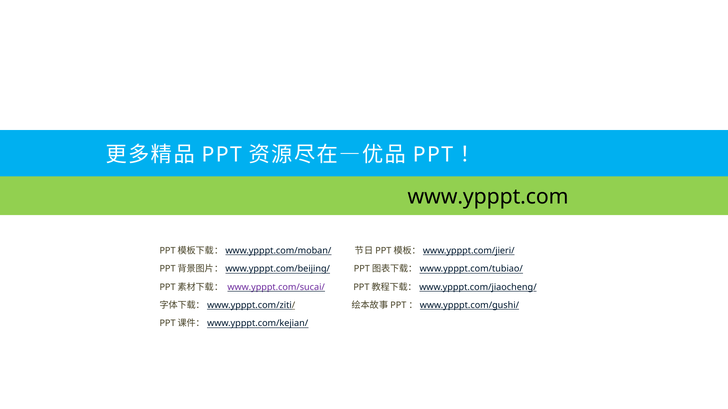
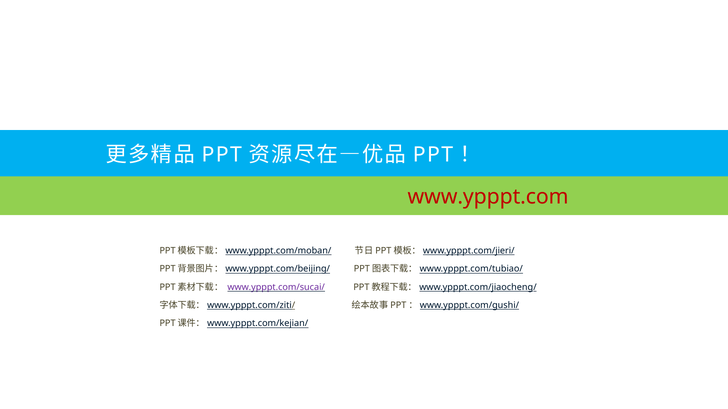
www.ypppt.com colour: black -> red (488, 197)
